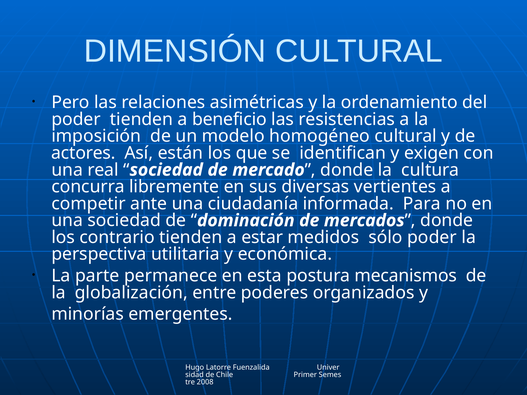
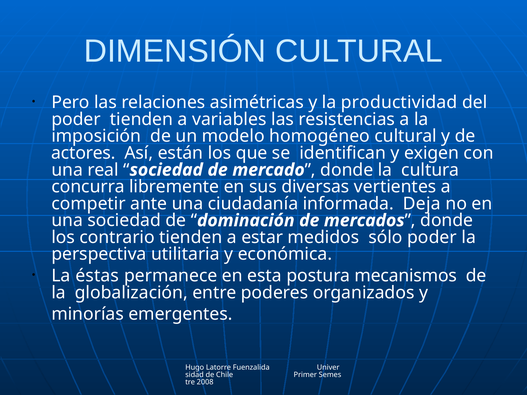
ordenamiento: ordenamiento -> productividad (399, 103)
beneficio: beneficio -> variables (229, 119)
Para: Para -> Deja (422, 204)
parte: parte -> éstas (97, 276)
